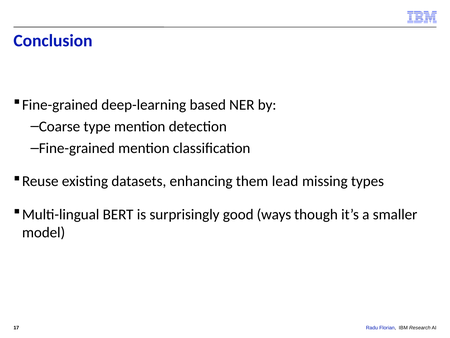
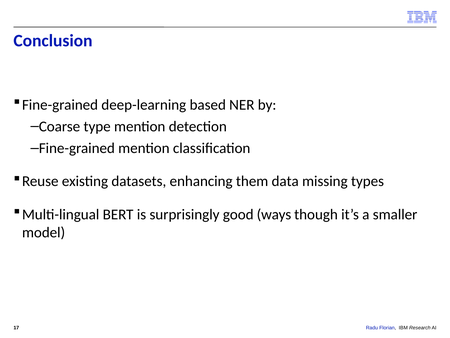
lead: lead -> data (285, 181)
